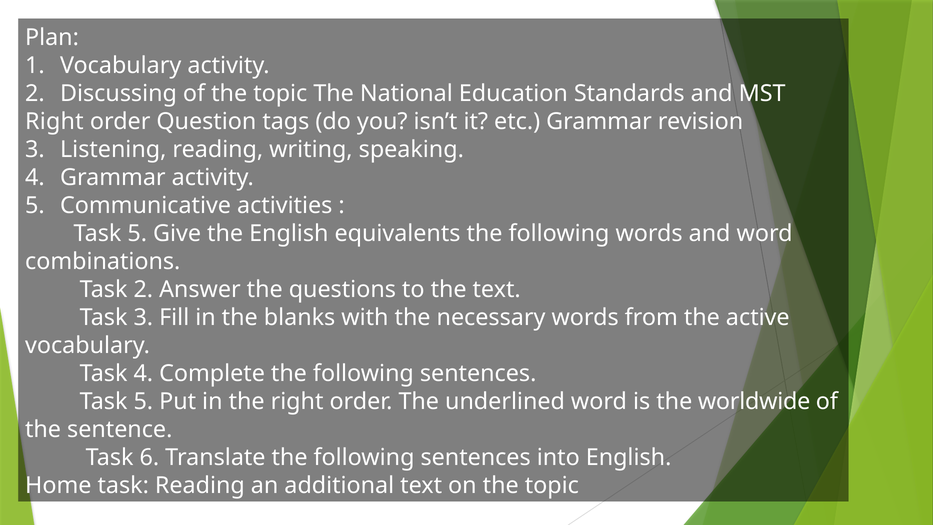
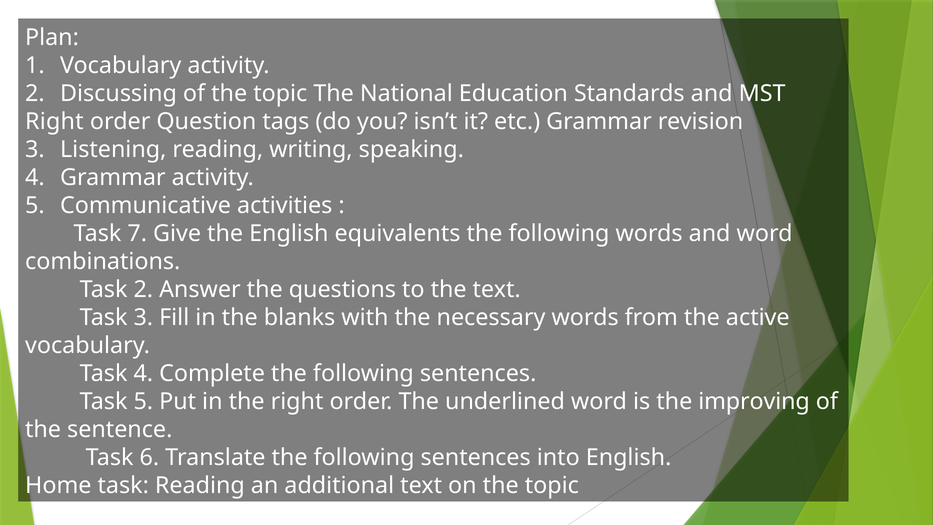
5: 5 -> 7 (137, 234)
worldwide: worldwide -> improving (754, 402)
